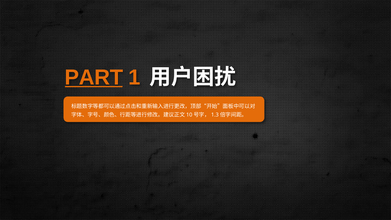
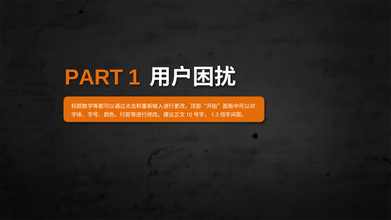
PART underline: present -> none (94, 77)
